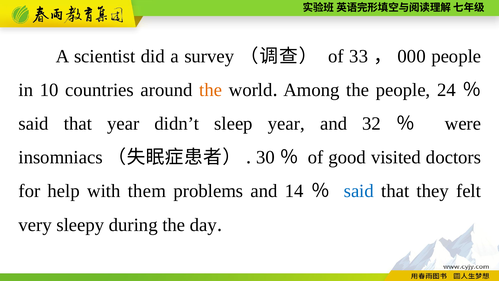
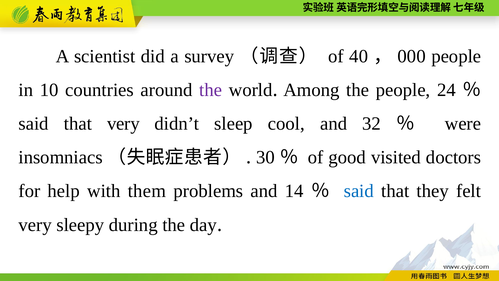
33: 33 -> 40 (359, 56)
the colour: orange -> purple (211, 90)
that year: year -> very (123, 124)
sleep year: year -> cool (286, 124)
